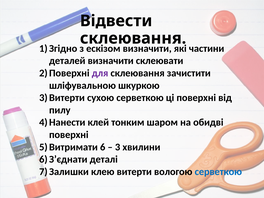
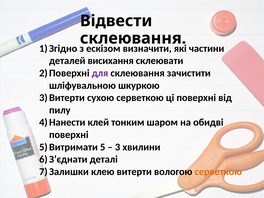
деталей визначити: визначити -> висихання (111, 61)
6: 6 -> 5 (103, 147)
серветкою colour: blue -> orange (218, 172)
